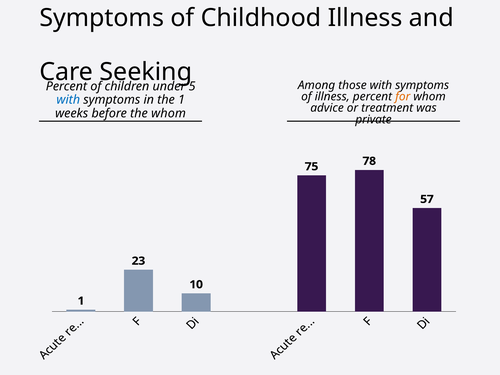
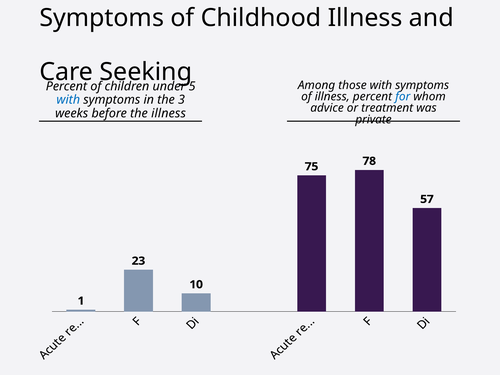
for colour: orange -> blue (403, 97)
the 1: 1 -> 3 (182, 100)
the whom: whom -> illness (169, 113)
